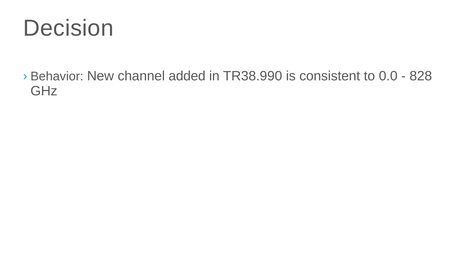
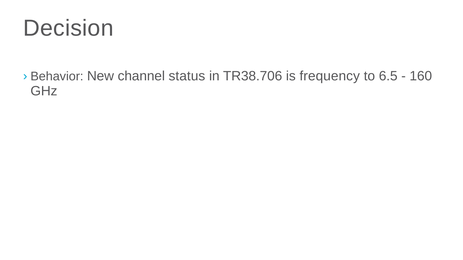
added: added -> status (187, 76)
TR38.990: TR38.990 -> TR38.706 (253, 76)
consistent: consistent -> frequency (330, 76)
0.0: 0.0 -> 6.5 (388, 76)
828: 828 -> 160 (421, 76)
